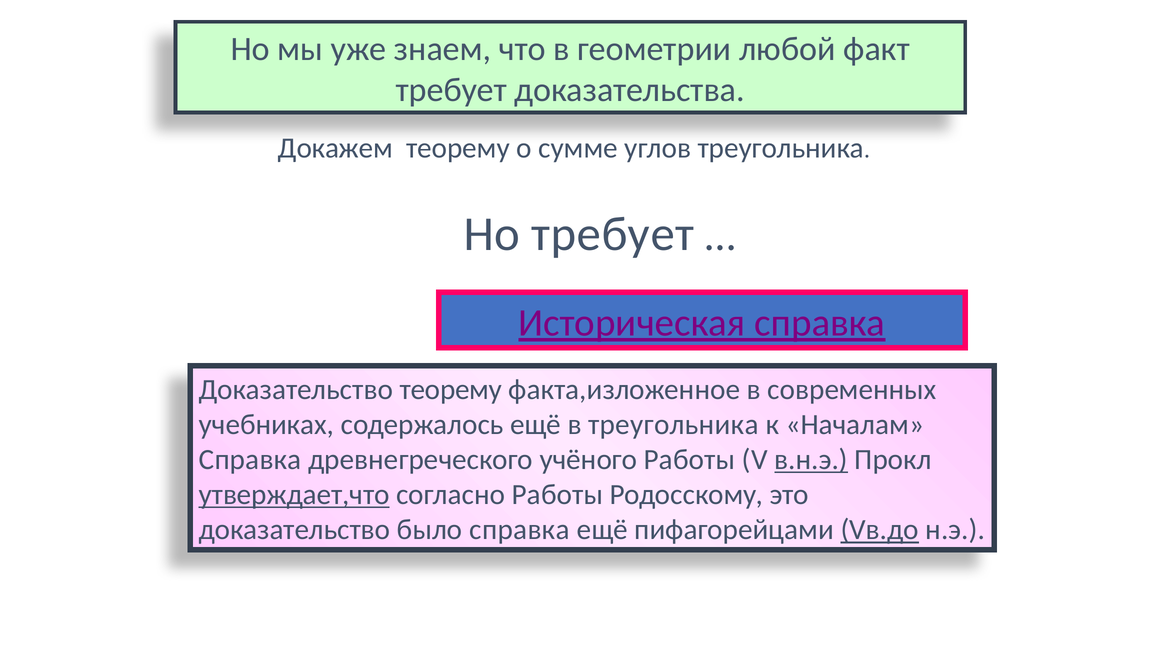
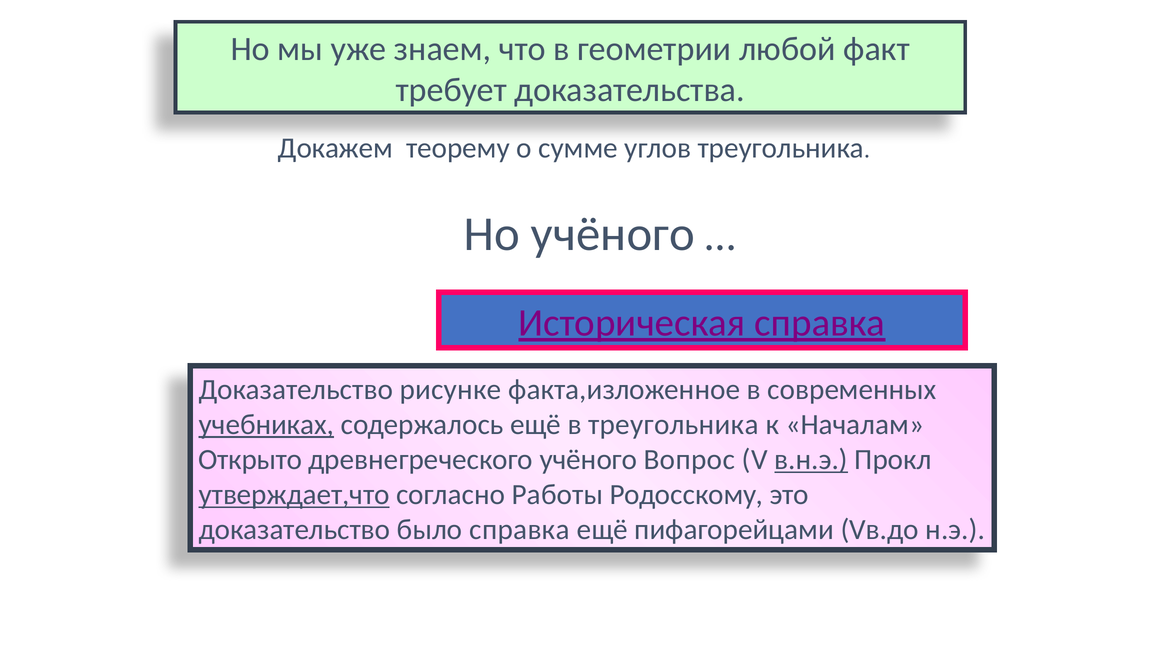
Но требует: требует -> учёного (613, 234)
Доказательство теорему: теорему -> рисунке (451, 389)
учебниках underline: none -> present (266, 425)
Справка: Справка -> Открыто (250, 460)
учёного Работы: Работы -> Вопрос (689, 460)
Vв.до underline: present -> none (880, 530)
